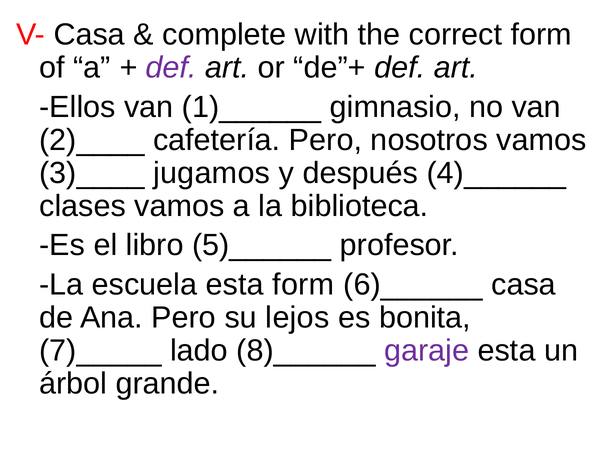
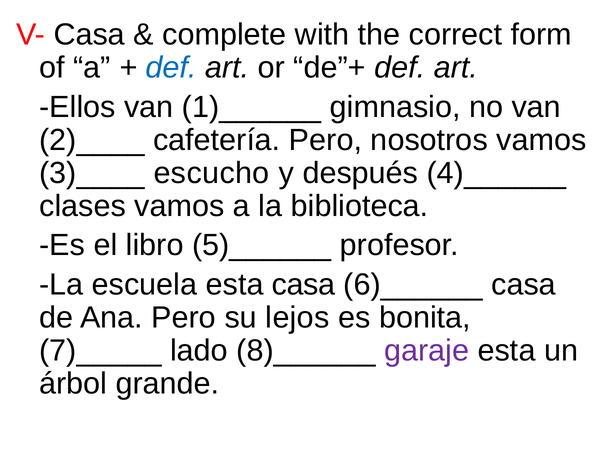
def colour: purple -> blue (171, 68)
jugamos: jugamos -> escucho (212, 173)
esta form: form -> casa (304, 284)
